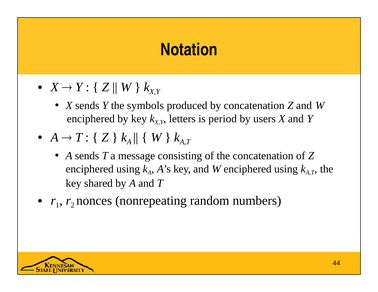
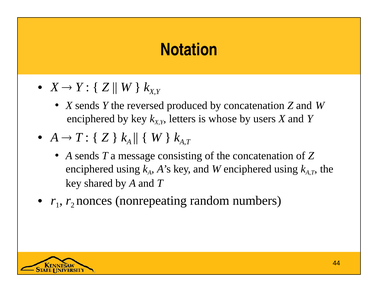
symbols: symbols -> reversed (146, 106)
period: period -> whose (223, 119)
